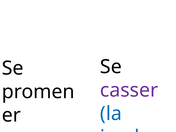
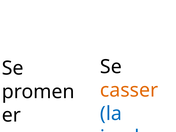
casser colour: purple -> orange (129, 90)
